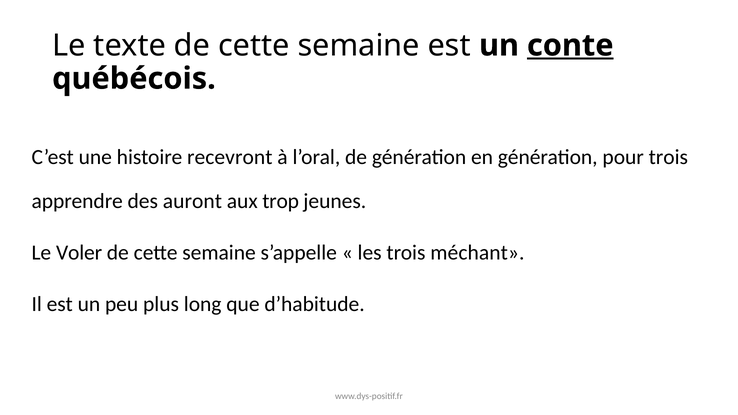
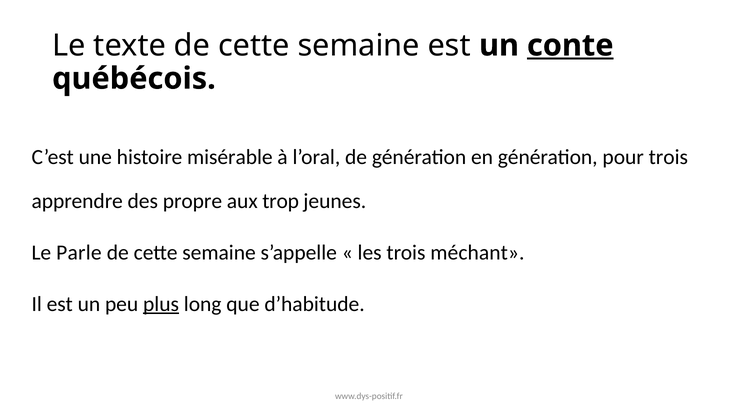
recevront: recevront -> misérable (230, 157)
auront: auront -> propre (192, 201)
Voler: Voler -> Parle (79, 253)
plus underline: none -> present (161, 304)
